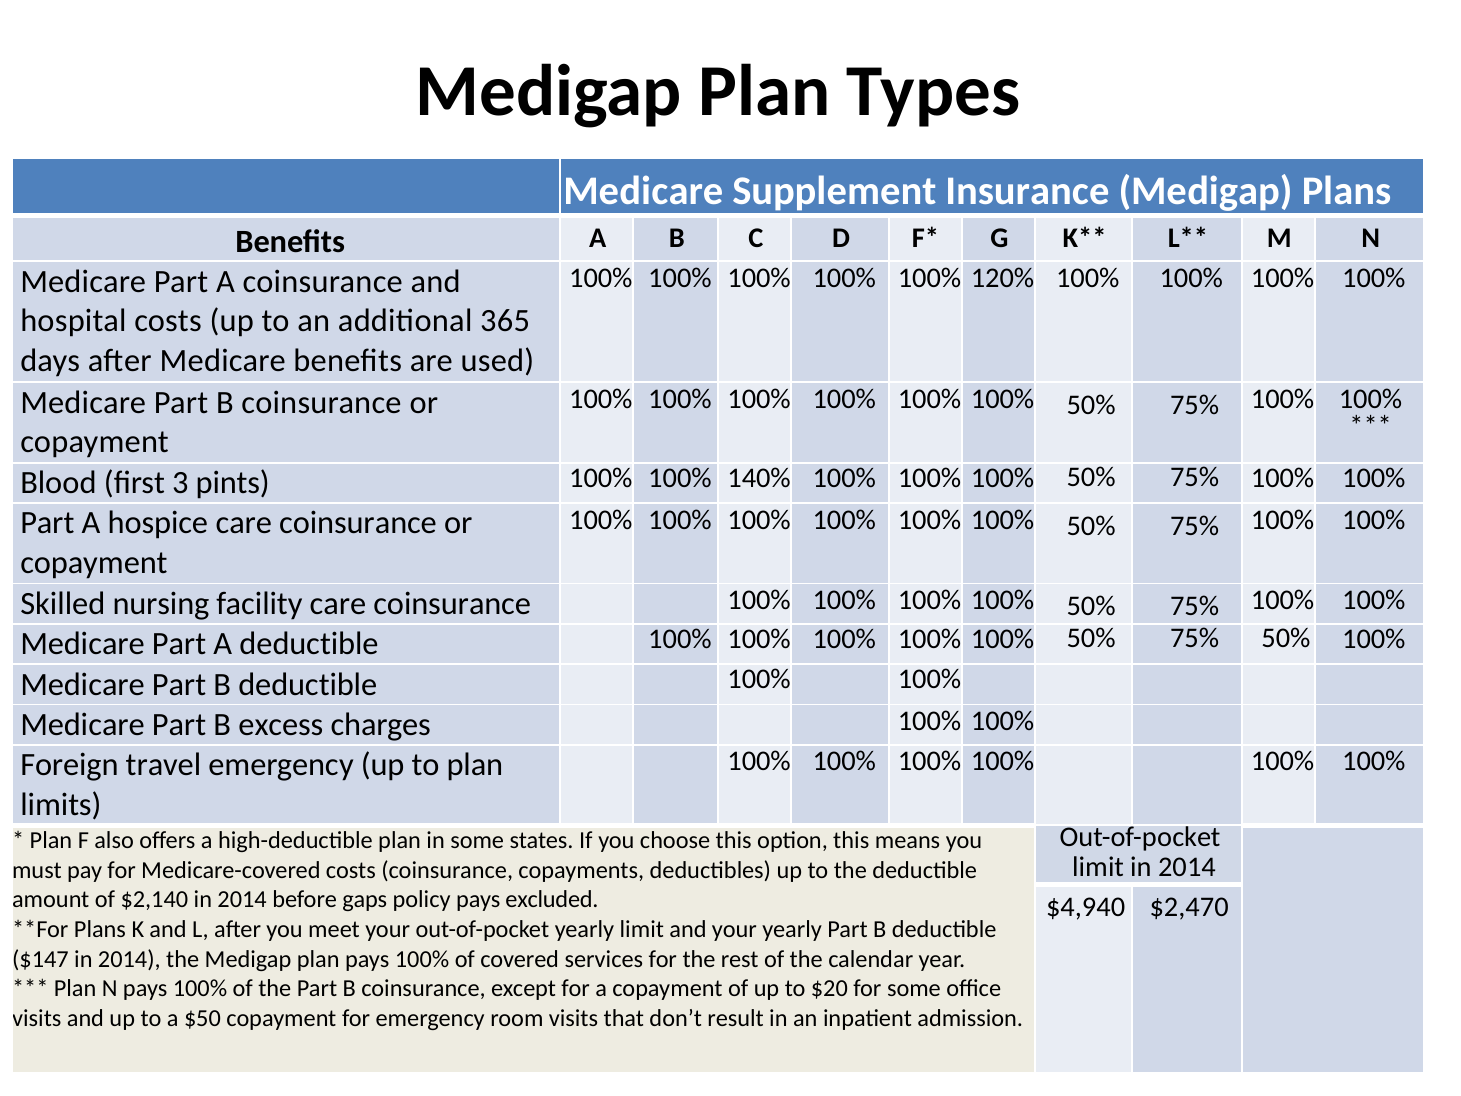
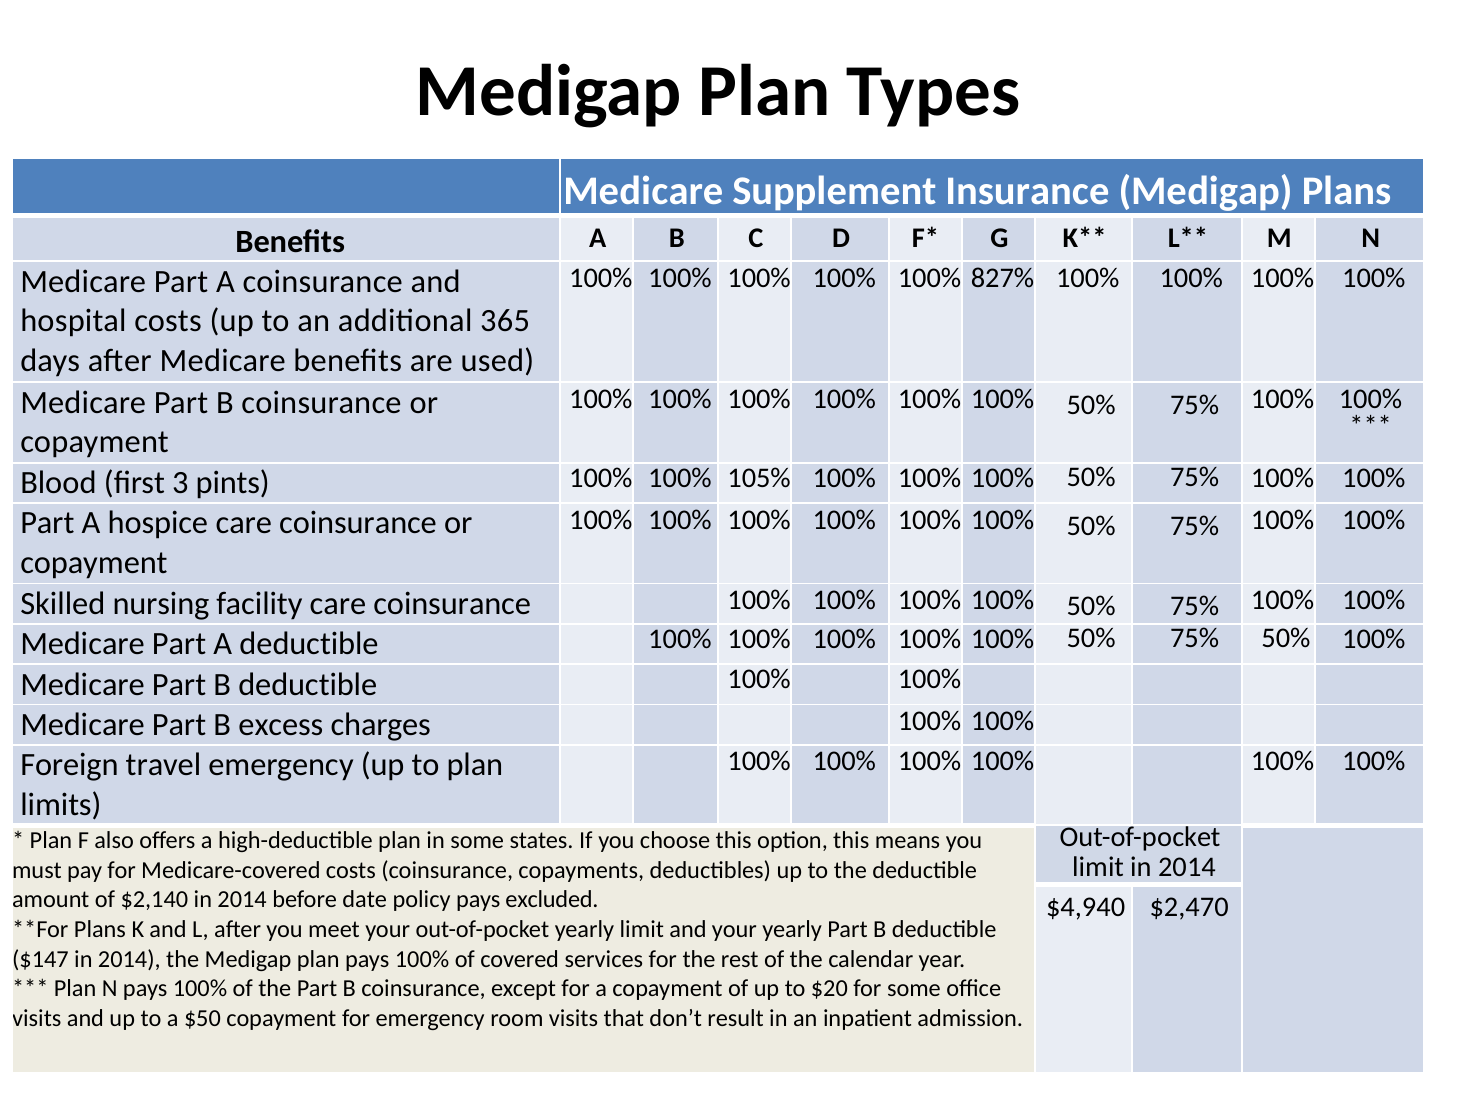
120%: 120% -> 827% (1003, 278)
140%: 140% -> 105% (759, 478)
gaps: gaps -> date (365, 900)
